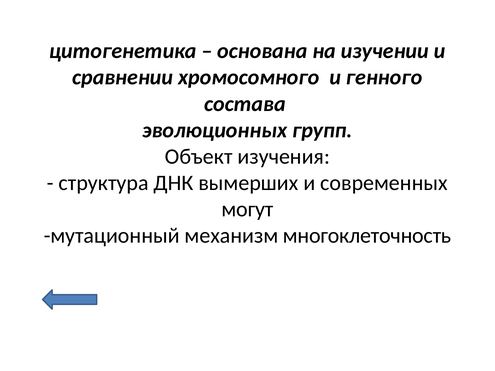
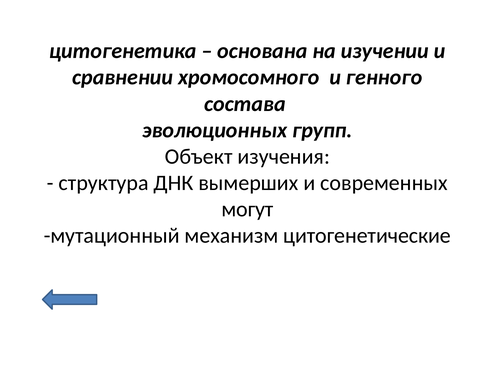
многоклеточность: многоклеточность -> цитогенетические (367, 236)
